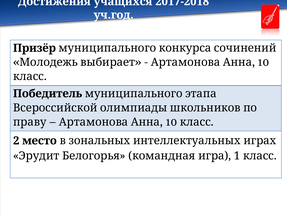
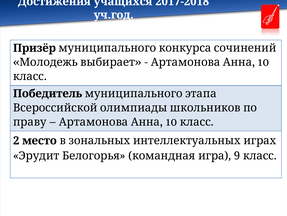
1: 1 -> 9 (237, 155)
